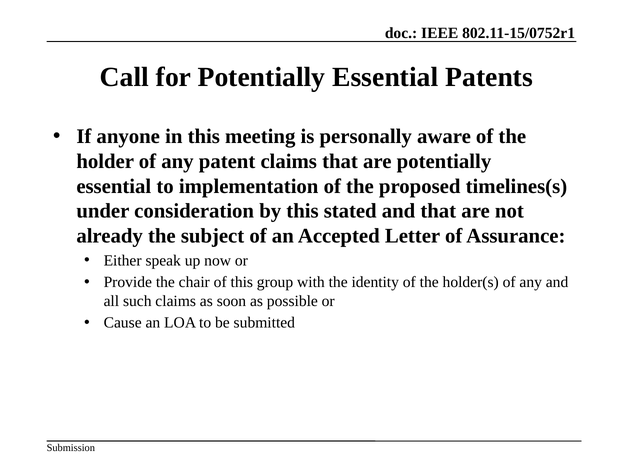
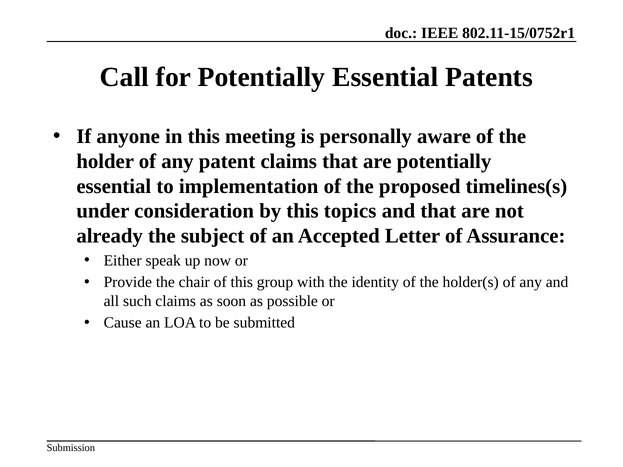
stated: stated -> topics (350, 211)
